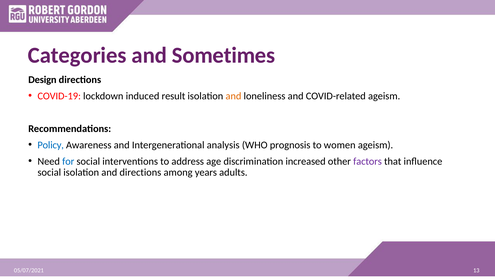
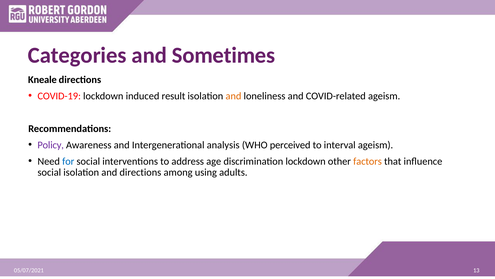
Design: Design -> Kneale (42, 79)
Policy colour: blue -> purple (51, 145)
prognosis: prognosis -> perceived (290, 145)
women: women -> interval (340, 145)
discrimination increased: increased -> lockdown (306, 161)
factors colour: purple -> orange (368, 161)
years: years -> using (206, 172)
